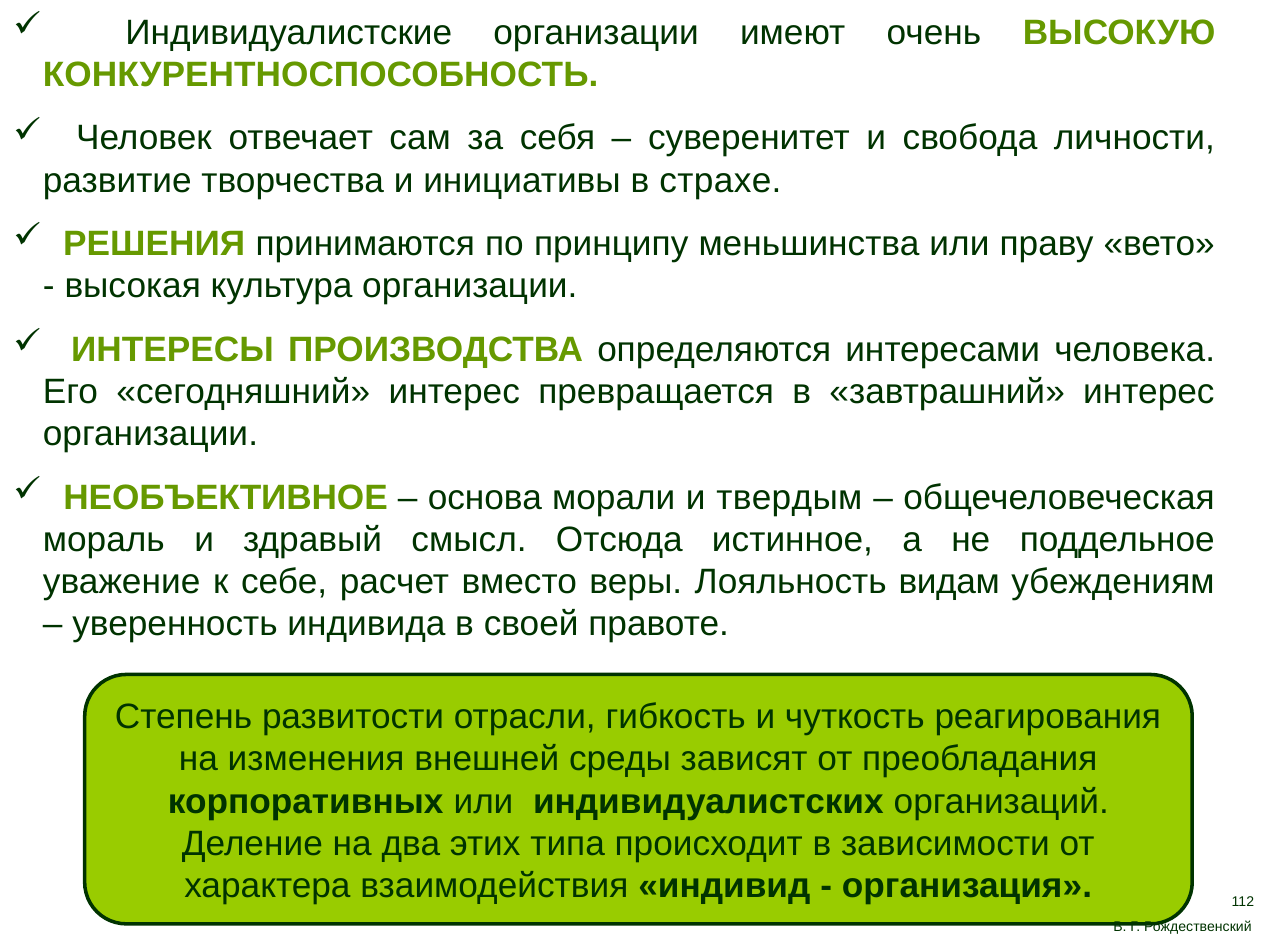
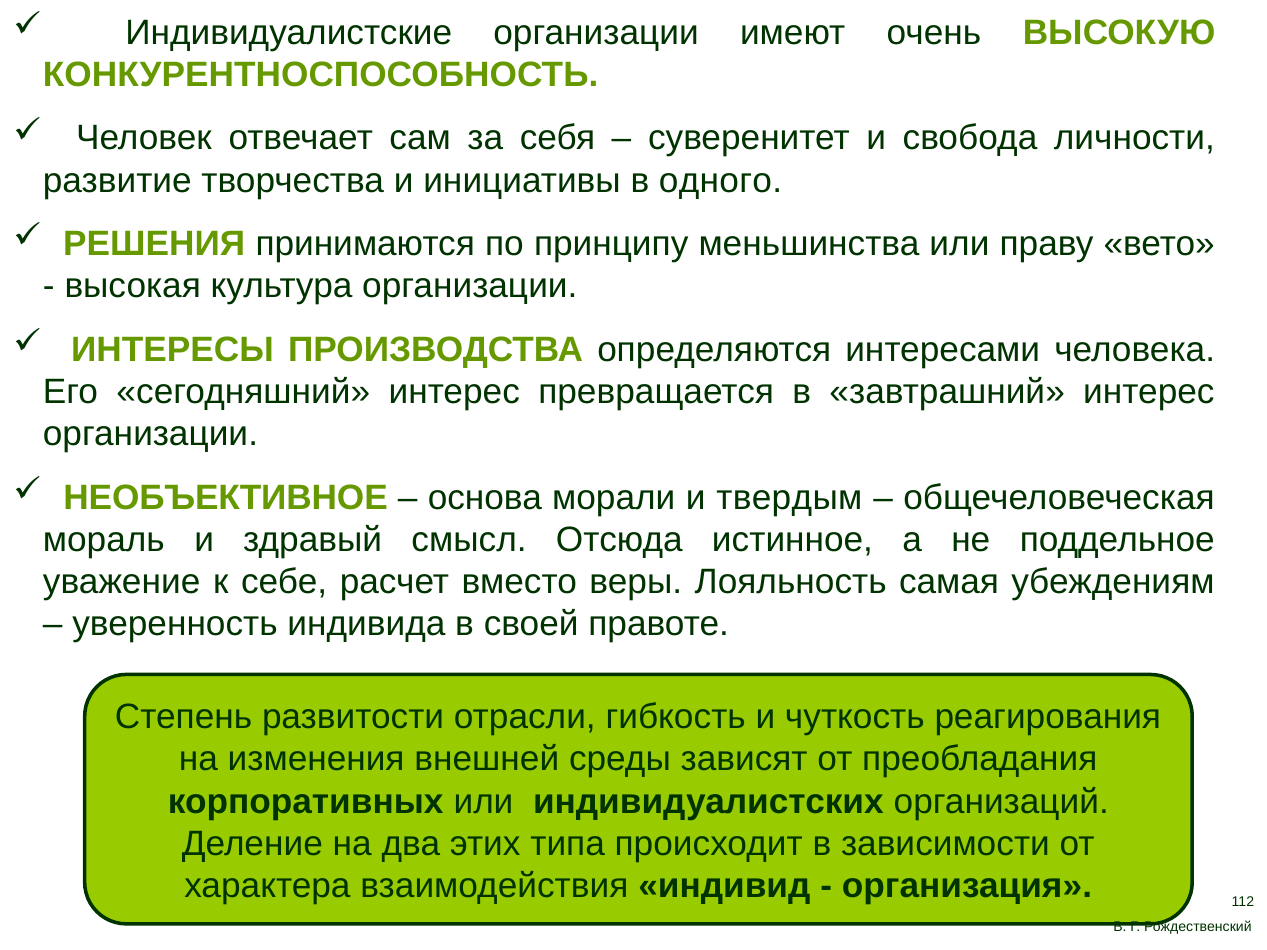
страхе: страхе -> одного (721, 181)
видам: видам -> самая (949, 582)
